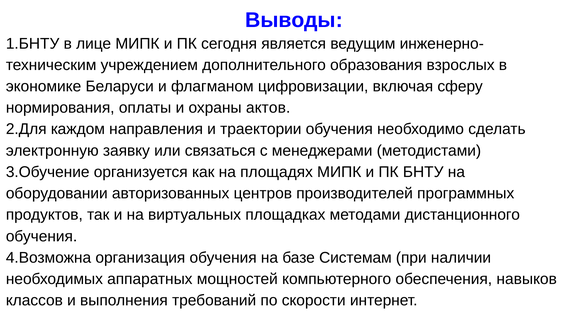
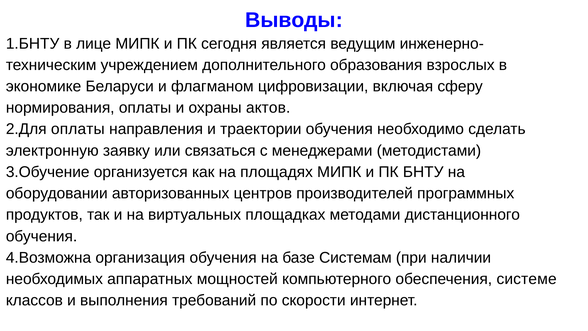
2.Для каждом: каждом -> оплаты (78, 129)
навыков: навыков -> системе (527, 279)
